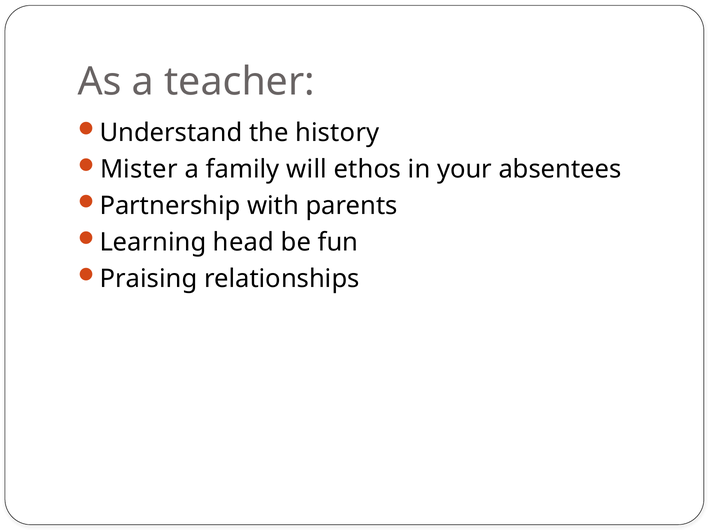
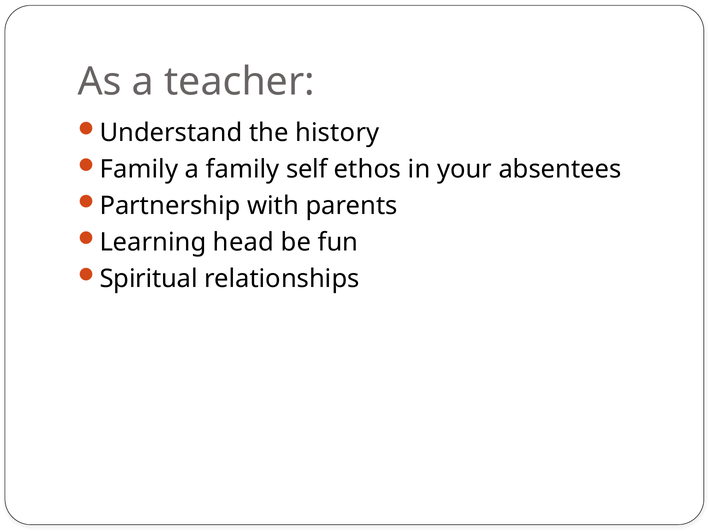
Mister: Mister -> Family (139, 169)
will: will -> self (307, 169)
Praising: Praising -> Spiritual (149, 279)
